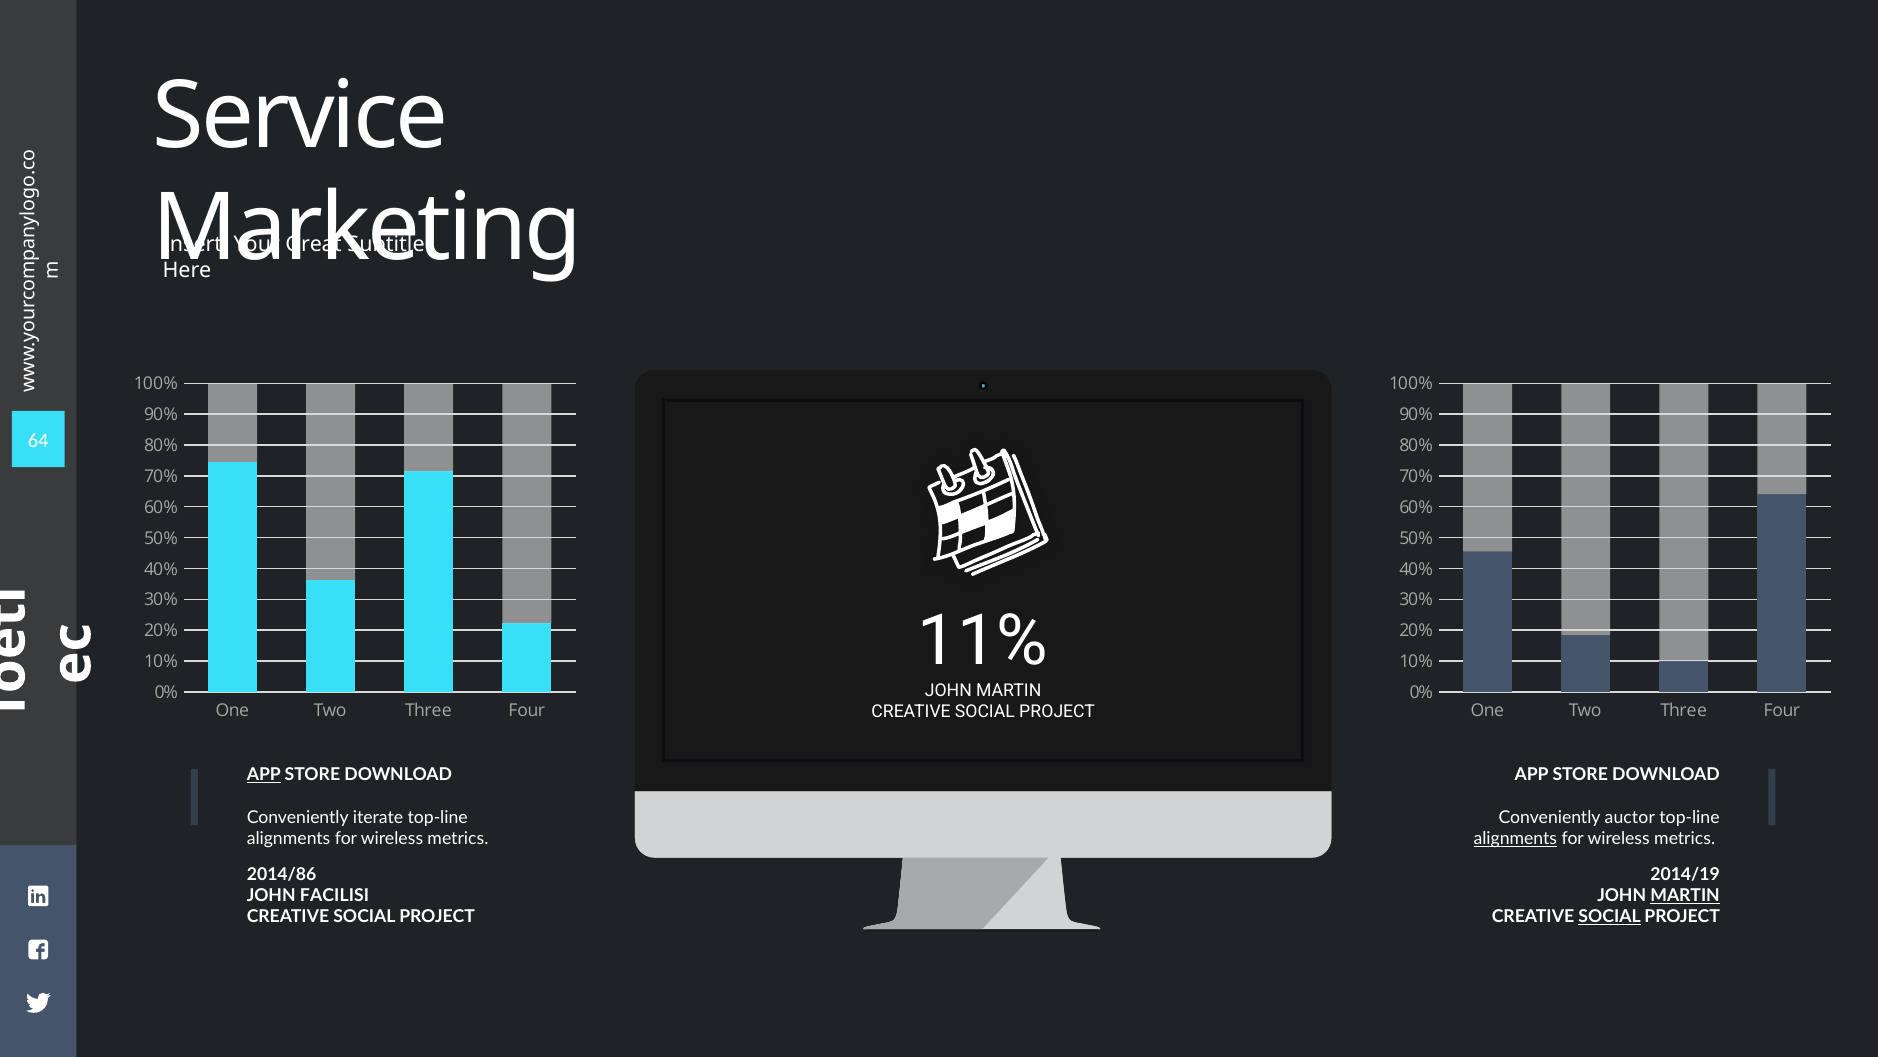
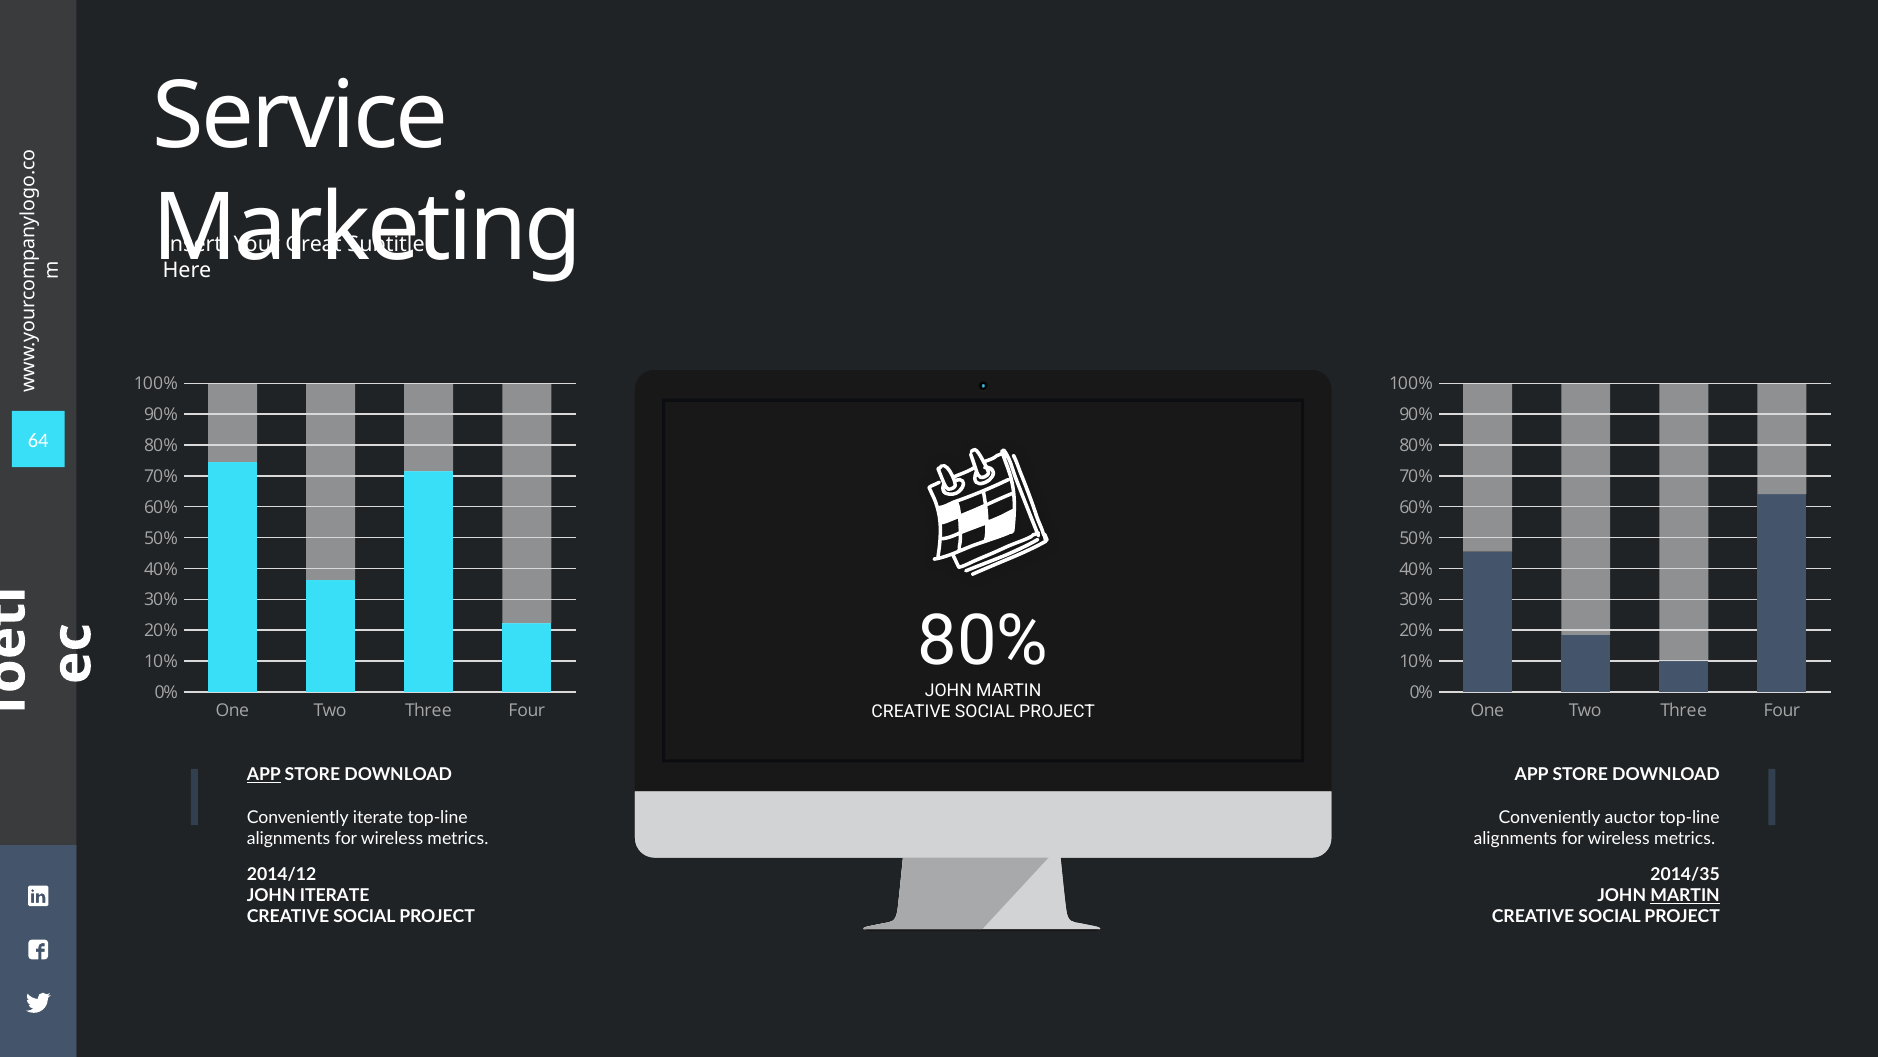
11%: 11% -> 80% (983, 641)
alignments underline: present -> none (1515, 838)
2014/86: 2014/86 -> 2014/12 (282, 874)
2014/19: 2014/19 -> 2014/35 (1685, 874)
JOHN FACILISI: FACILISI -> ITERATE (335, 895)
SOCIAL underline: present -> none (1610, 917)
